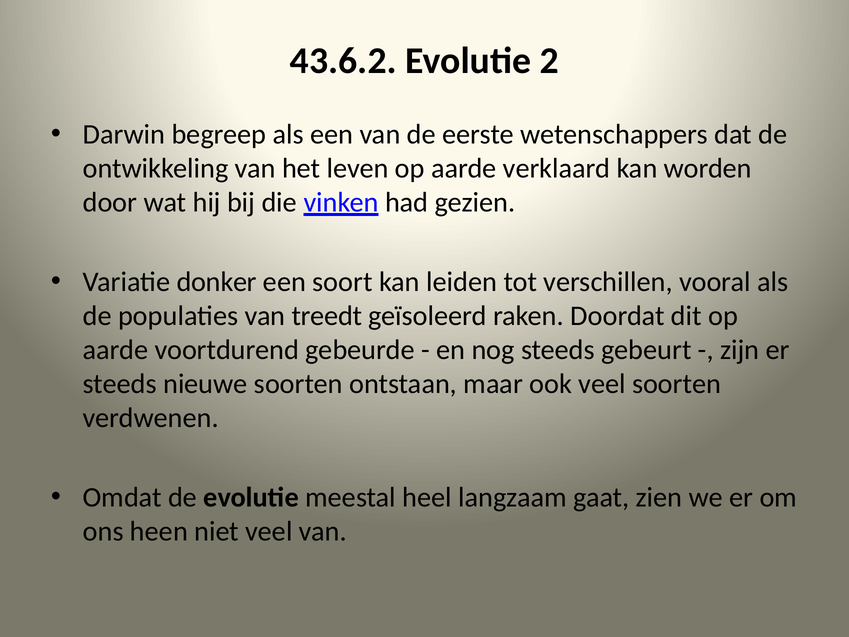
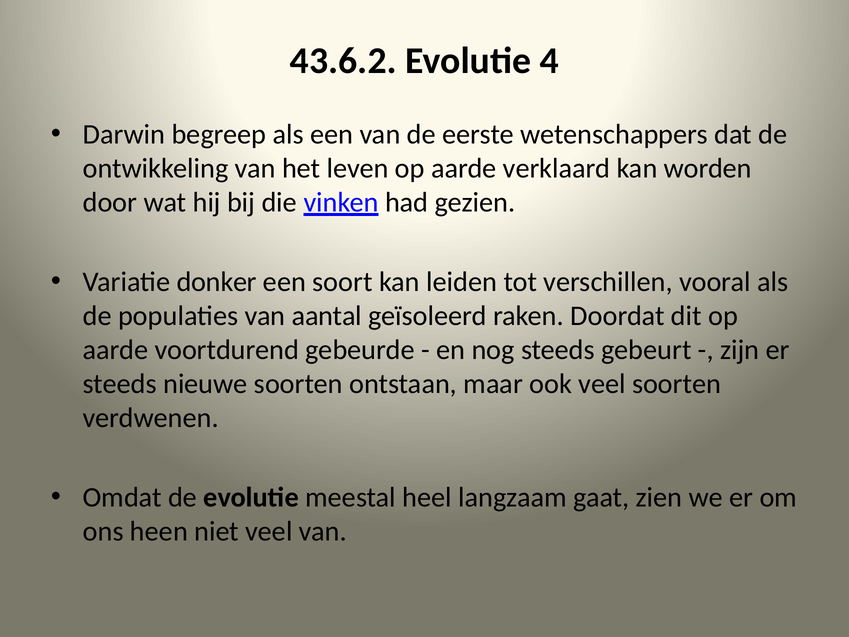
2: 2 -> 4 (549, 61)
treedt: treedt -> aantal (327, 316)
